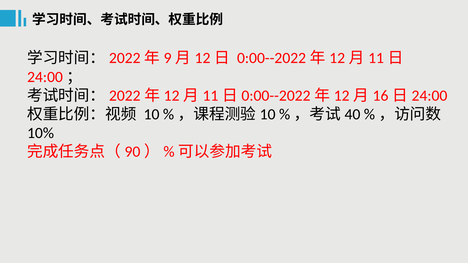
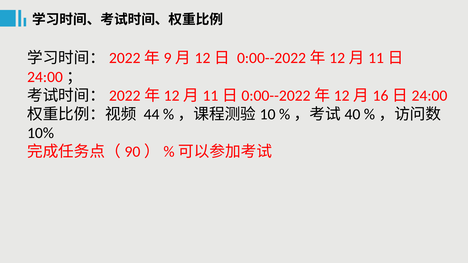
10: 10 -> 44 (152, 114)
